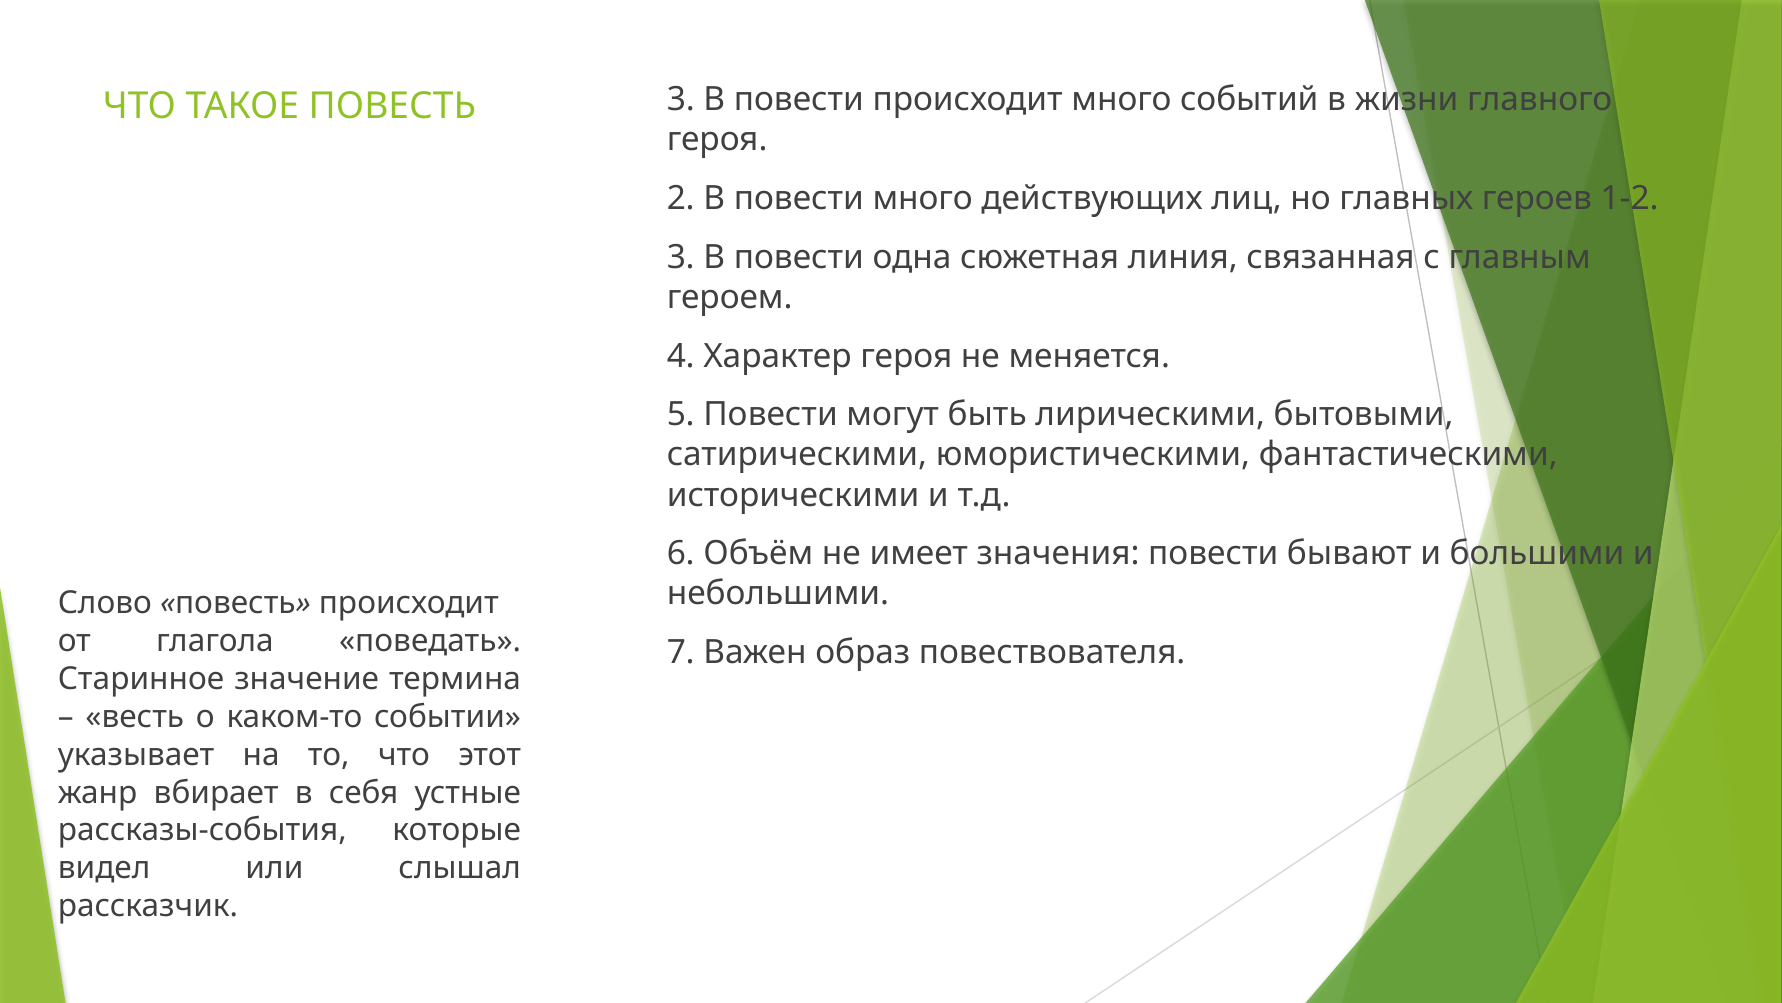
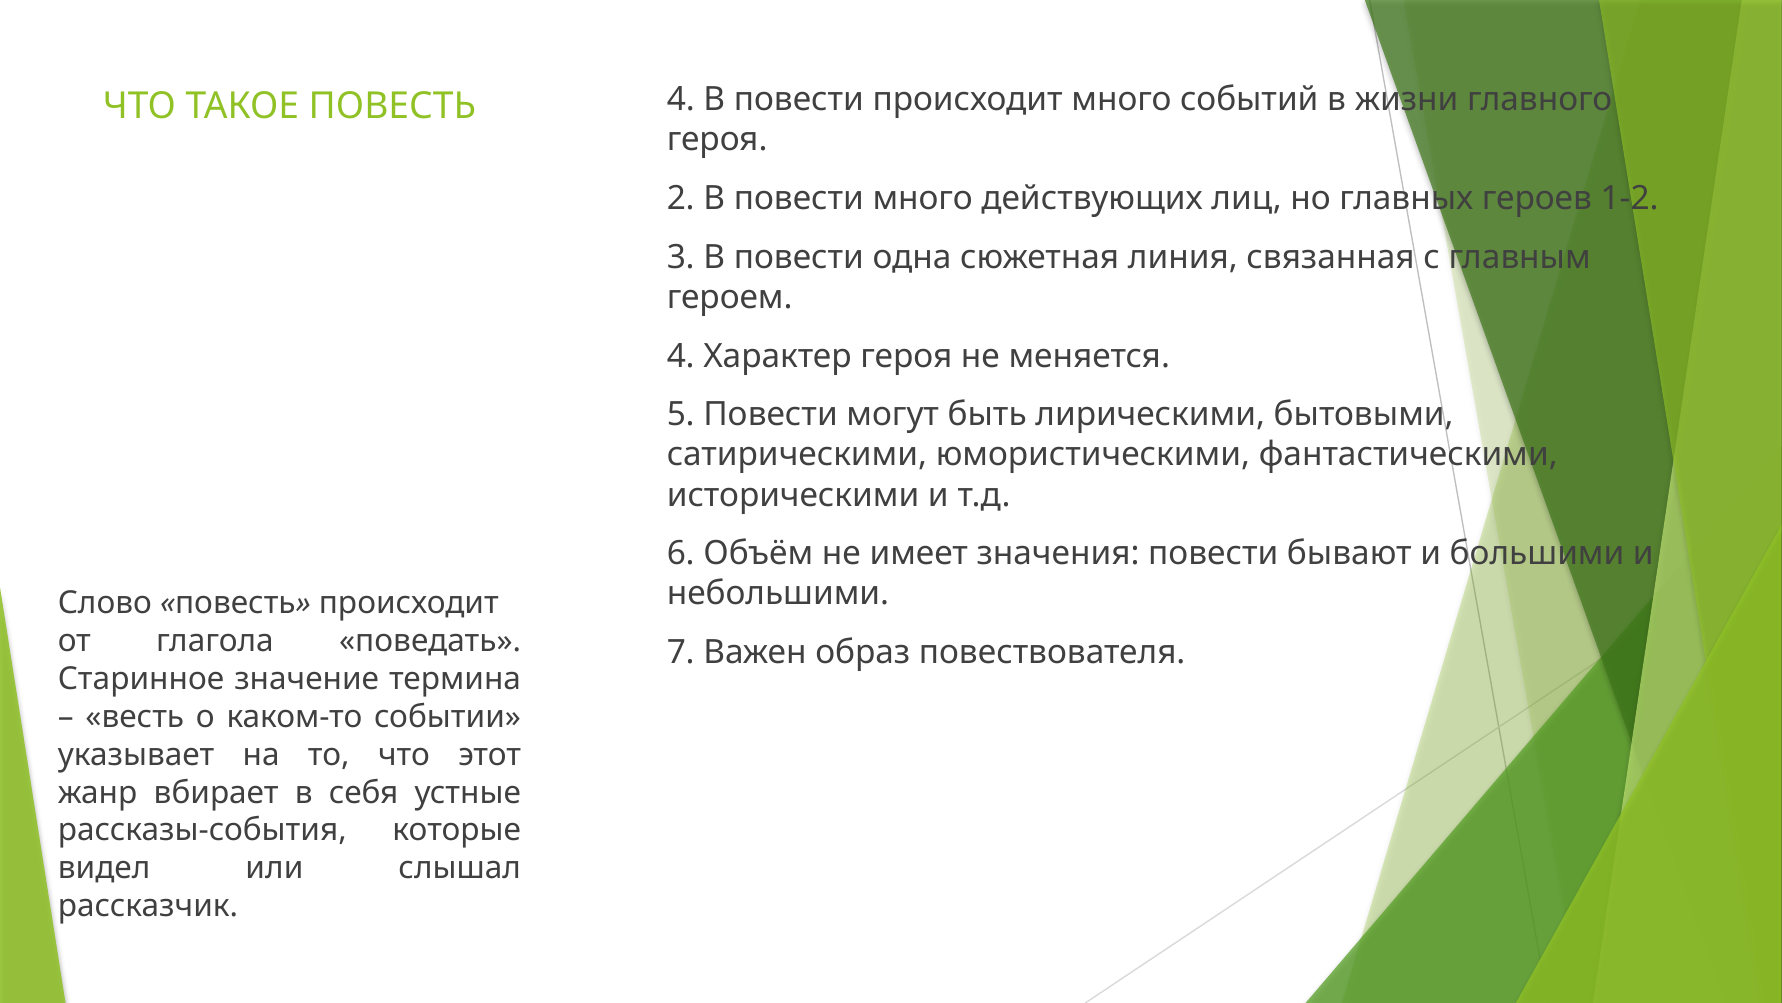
ПОВЕСТЬ 3: 3 -> 4 (681, 100)
